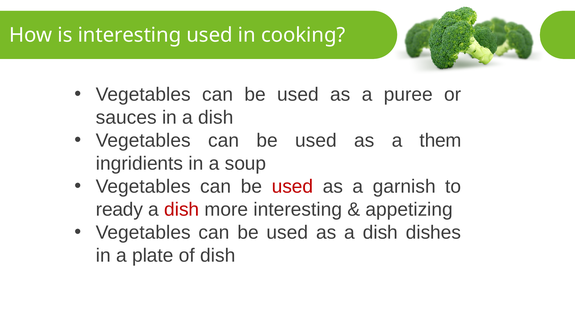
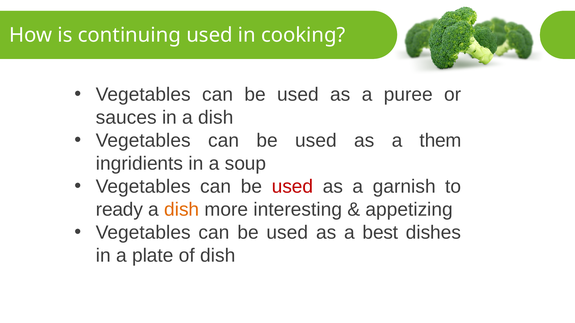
is interesting: interesting -> continuing (129, 35)
dish colour: red -> orange (182, 210)
as a dish: dish -> best (380, 233)
